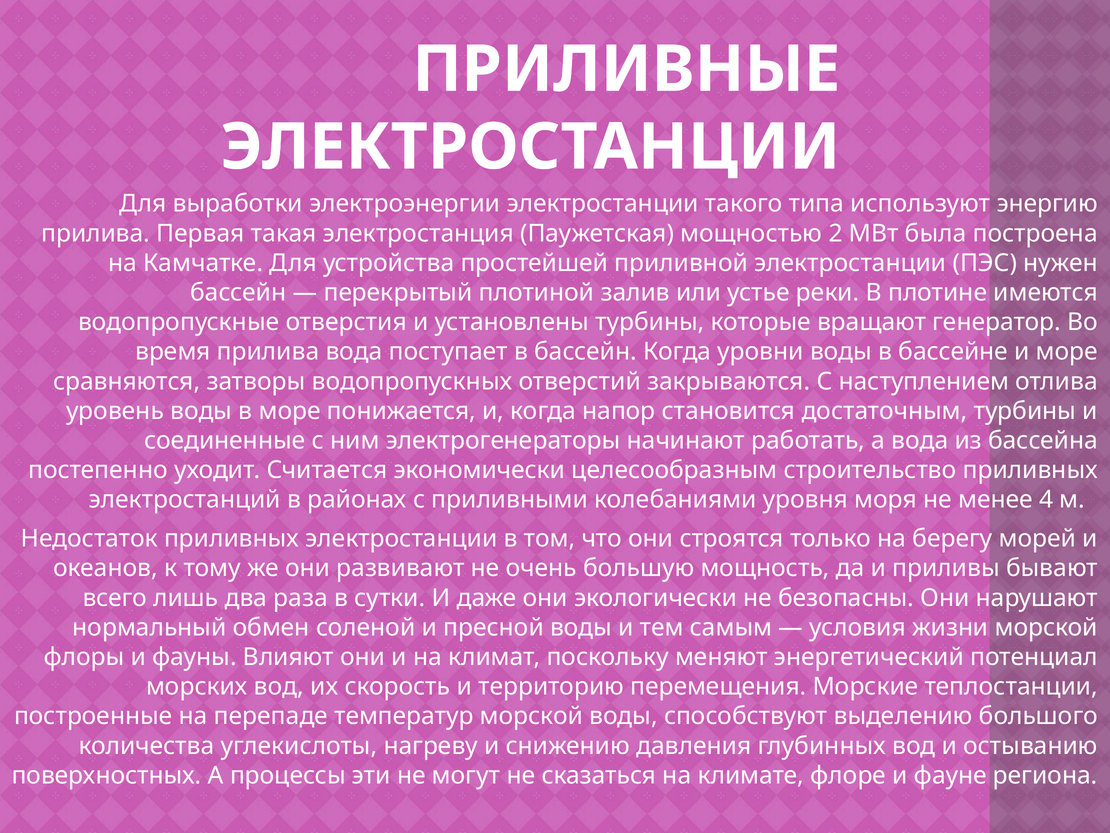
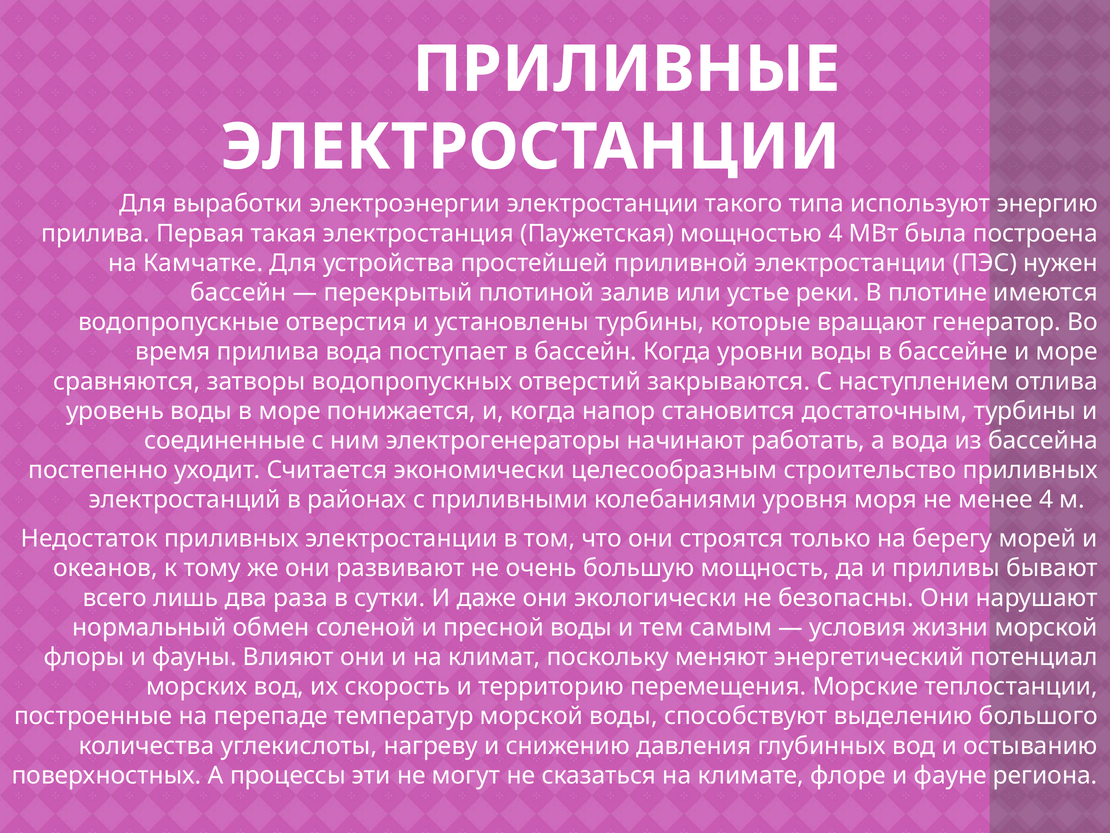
мощностью 2: 2 -> 4 (836, 233)
